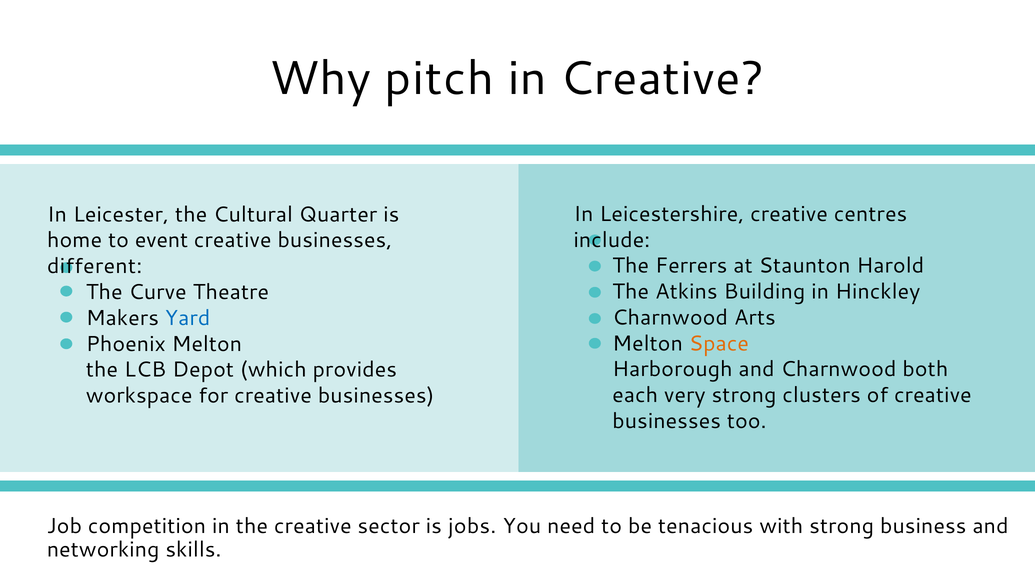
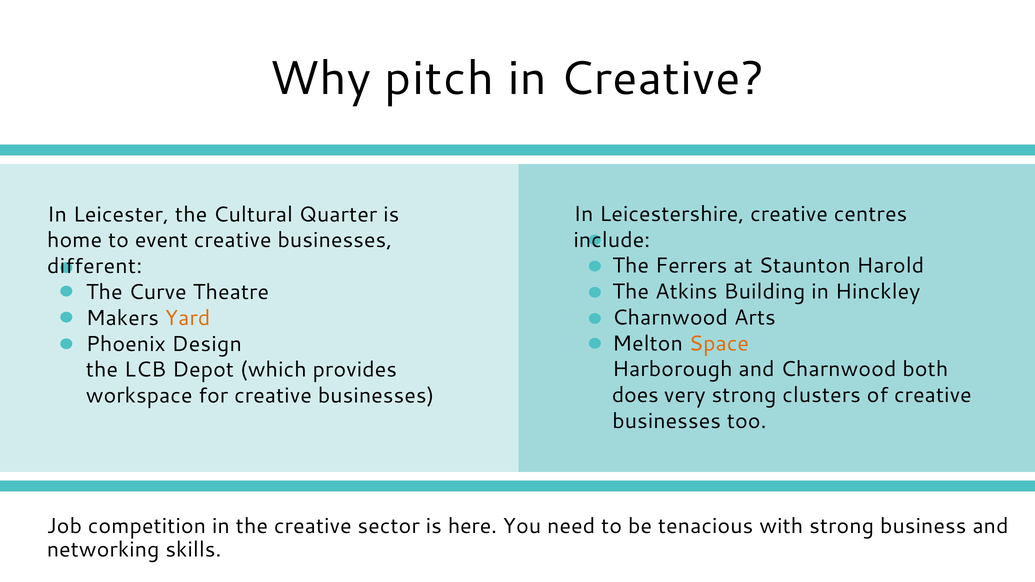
Yard colour: blue -> orange (188, 318)
Phoenix Melton: Melton -> Design (207, 344)
each: each -> does (635, 395)
jobs: jobs -> here (472, 526)
